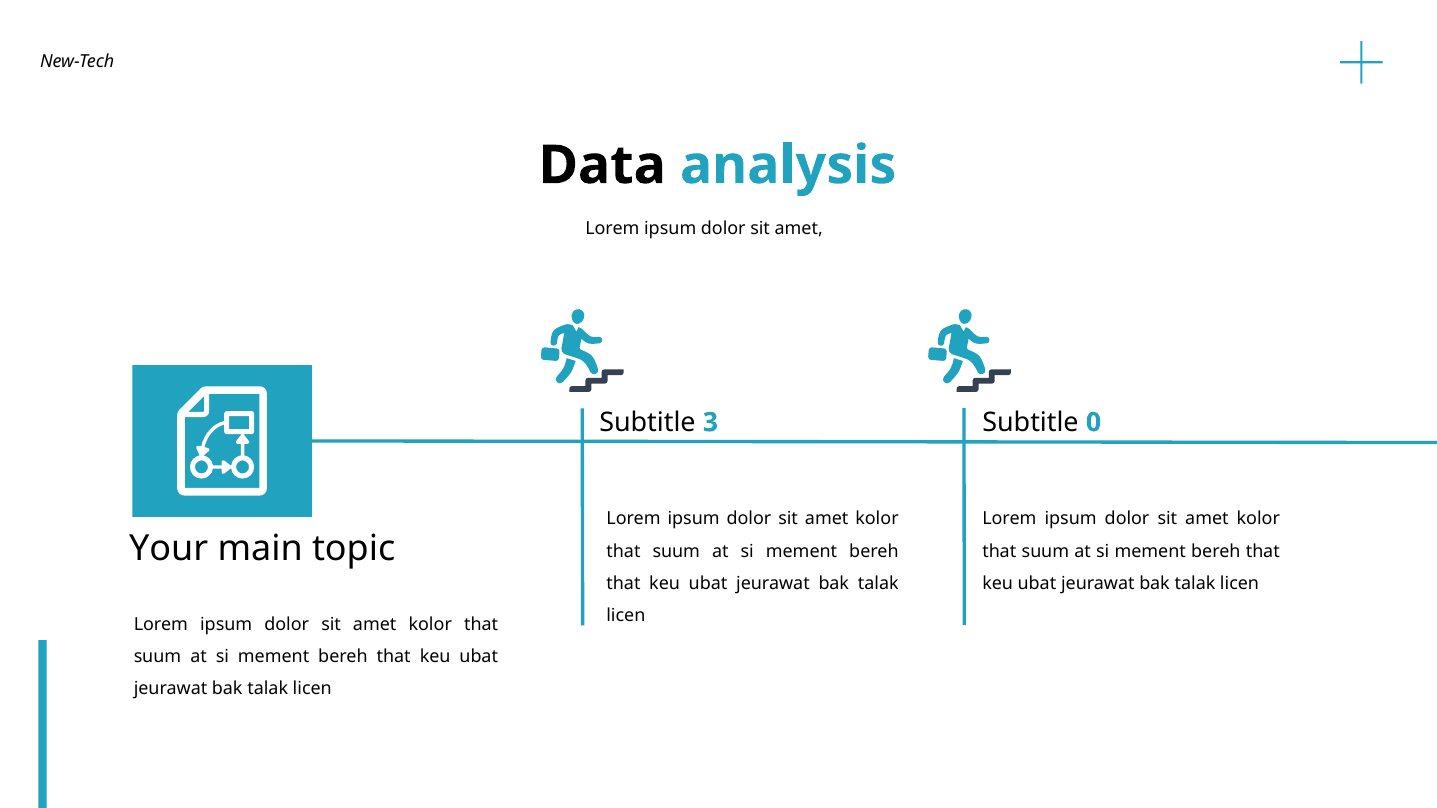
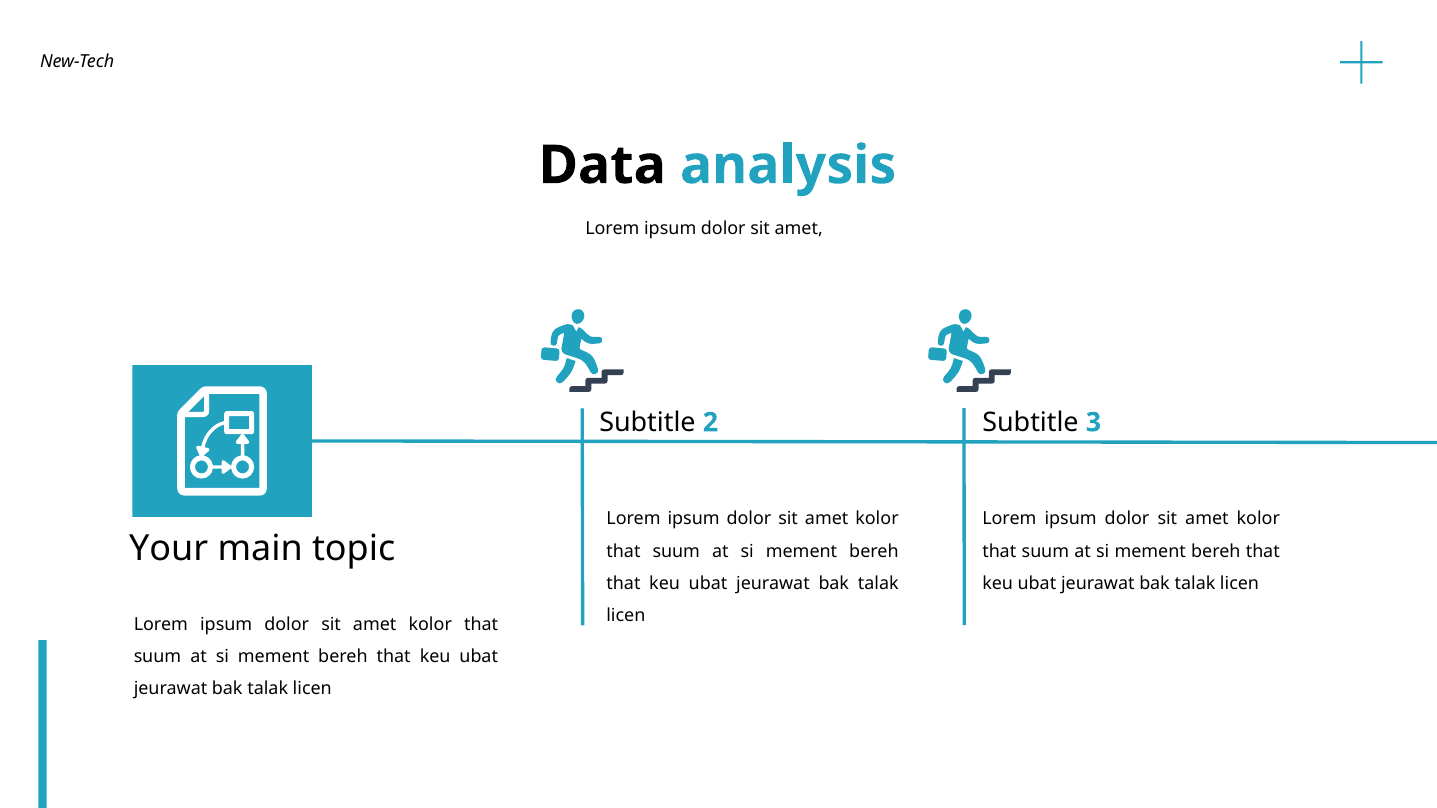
3: 3 -> 2 (710, 423)
0: 0 -> 3 (1094, 423)
